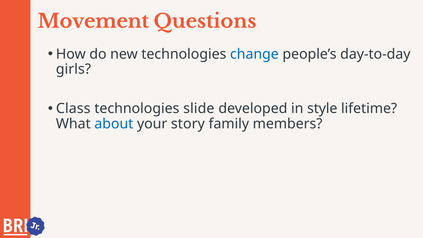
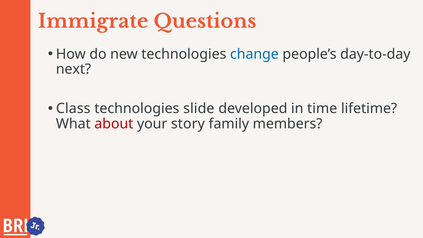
Movement: Movement -> Immigrate (93, 21)
girls: girls -> next (73, 69)
style: style -> time (322, 109)
about colour: blue -> red (114, 124)
